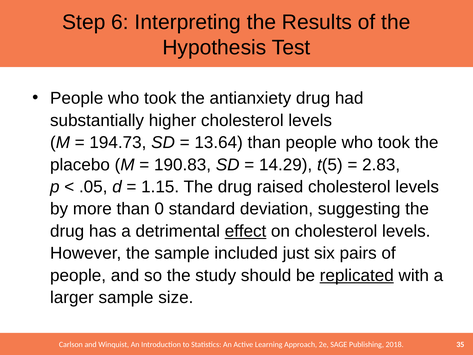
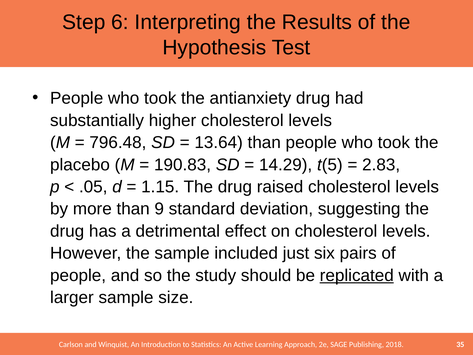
194.73: 194.73 -> 796.48 (118, 142)
0: 0 -> 9 (159, 209)
effect underline: present -> none (246, 231)
